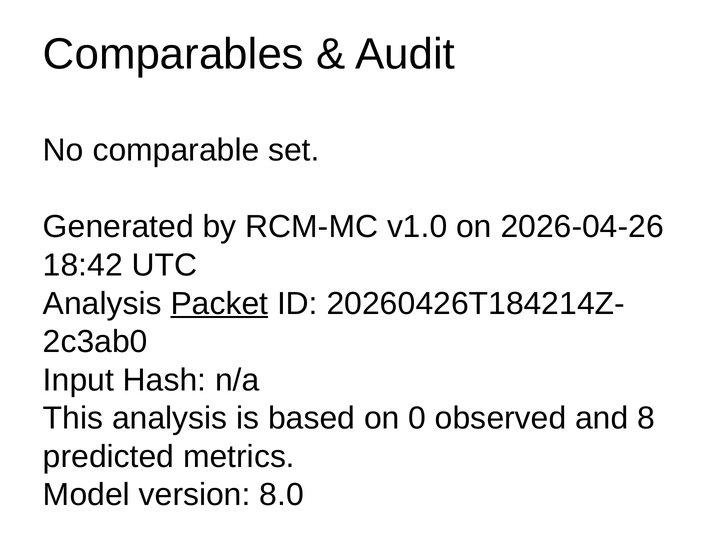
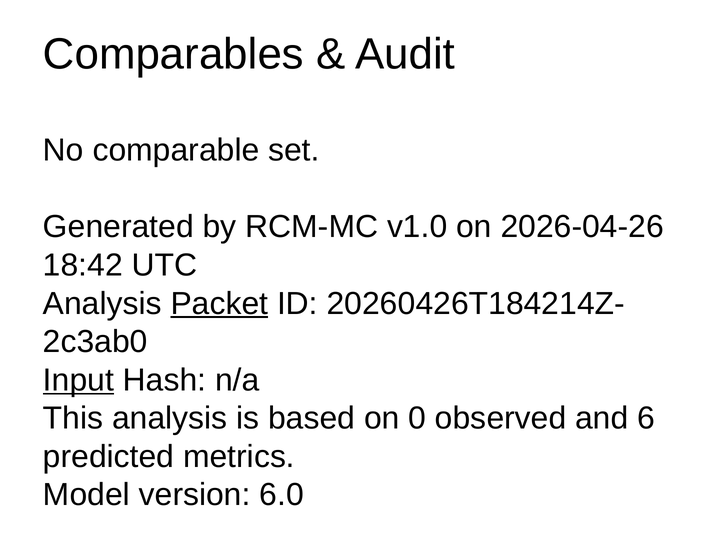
Input underline: none -> present (78, 380)
8: 8 -> 6 (646, 419)
8.0: 8.0 -> 6.0 (282, 495)
